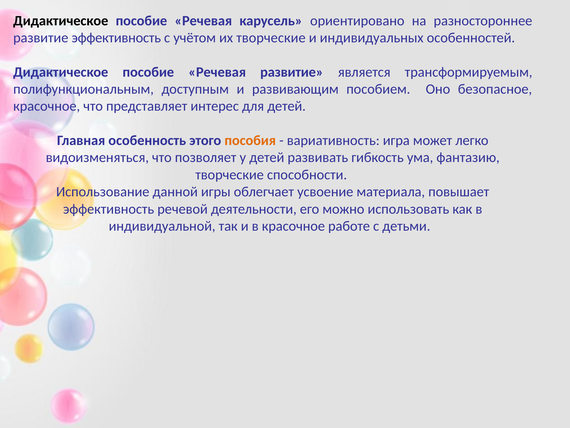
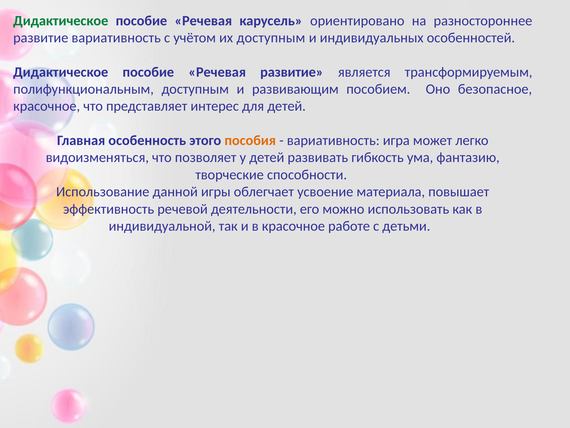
Дидактическое colour: black -> green (61, 21)
развитие эффективность: эффективность -> вариативность (116, 38)
их творческие: творческие -> доступным (271, 38)
